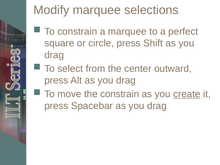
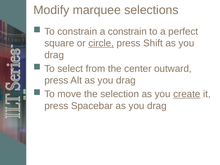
a marquee: marquee -> constrain (127, 31)
circle underline: none -> present (101, 43)
the constrain: constrain -> selection (120, 94)
